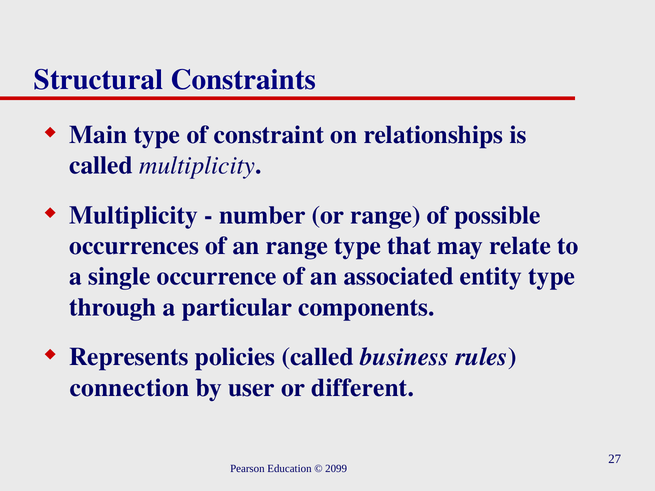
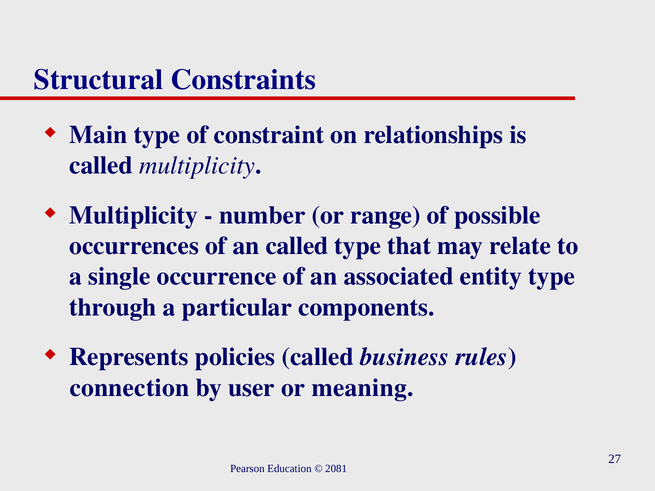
an range: range -> called (297, 246)
different: different -> meaning (363, 388)
2099: 2099 -> 2081 (336, 469)
